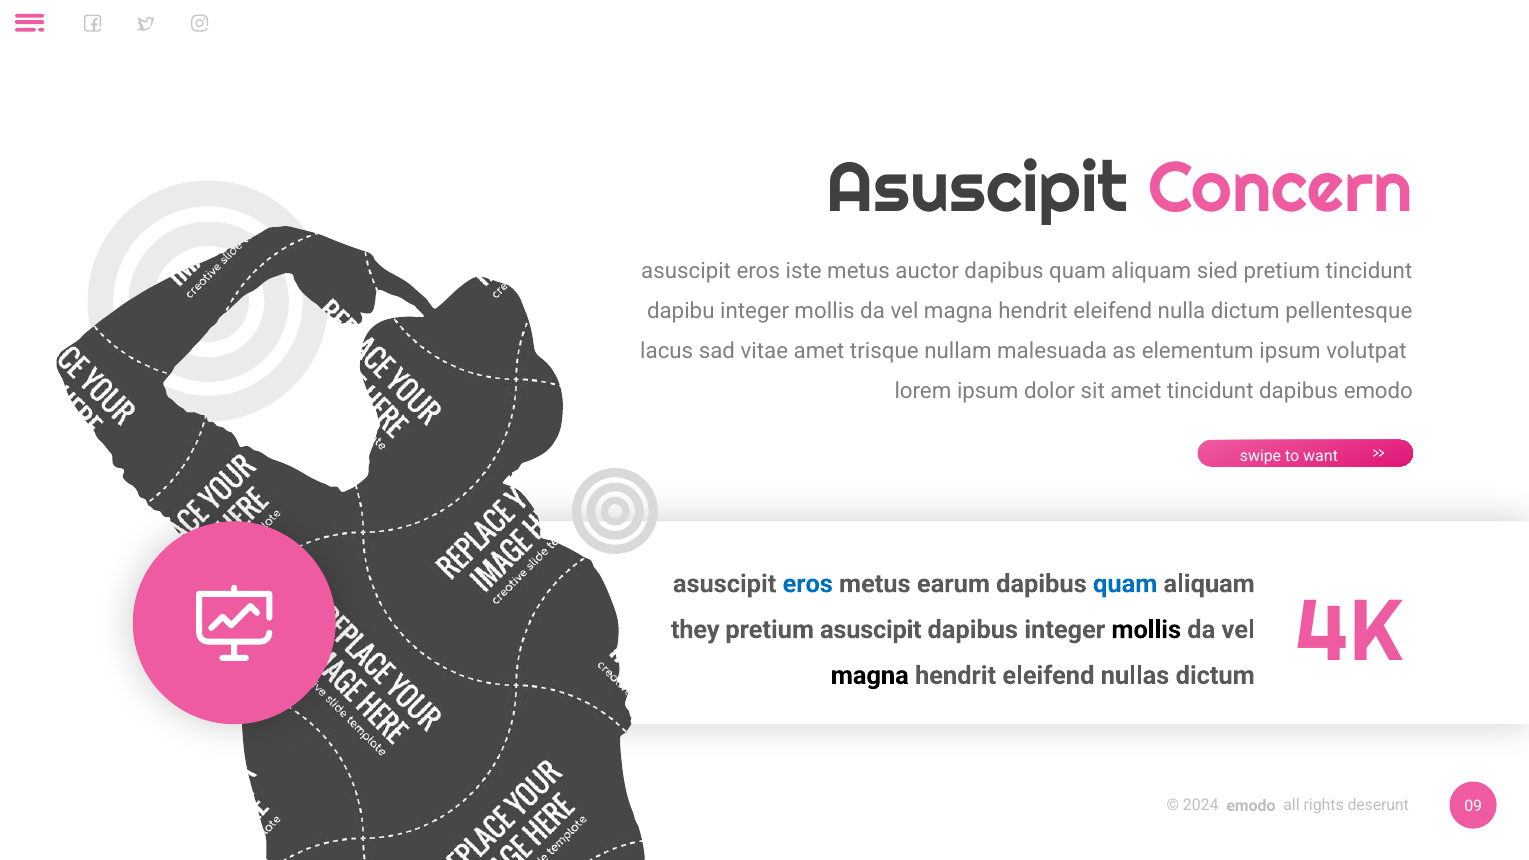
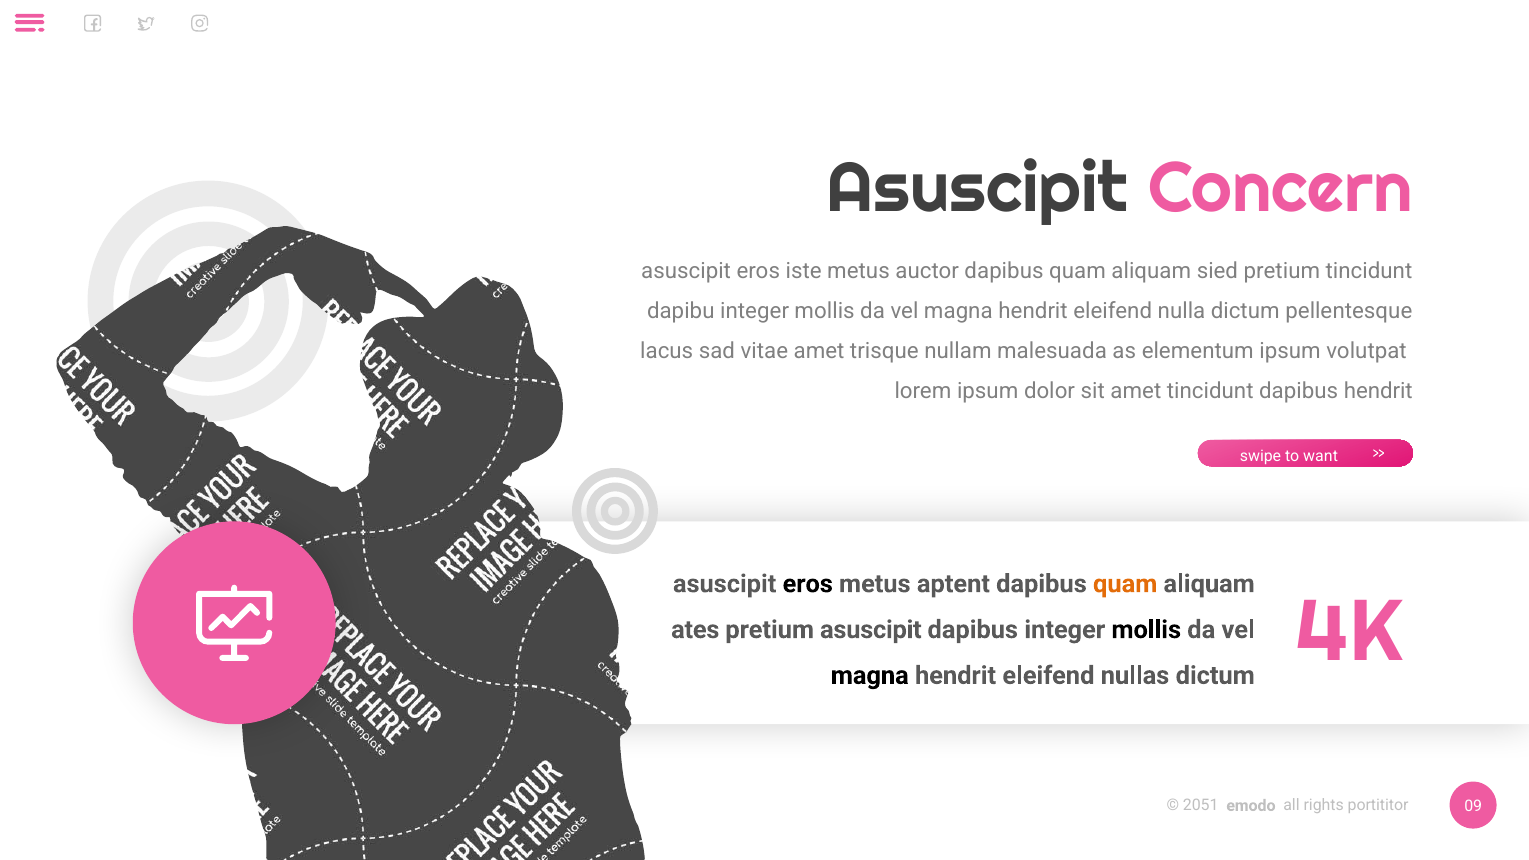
emodo: emodo -> hendrit (1378, 391)
eros colour: blue -> black (808, 584)
earum: earum -> aptent (953, 584)
quam colour: blue -> orange (1125, 584)
they: they -> ates (695, 630)
2024: 2024 -> 2051 (1201, 806)
deserunt: deserunt -> portititor (1378, 806)
